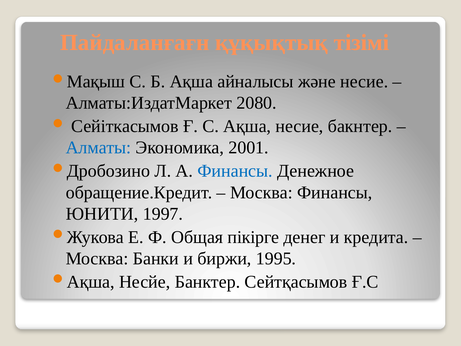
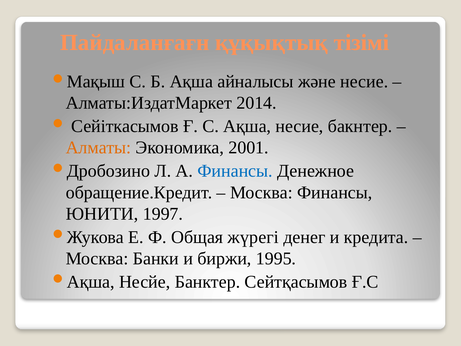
2080: 2080 -> 2014 (257, 103)
Алматы colour: blue -> orange (99, 148)
пікірге: пікірге -> жүрегі (253, 237)
